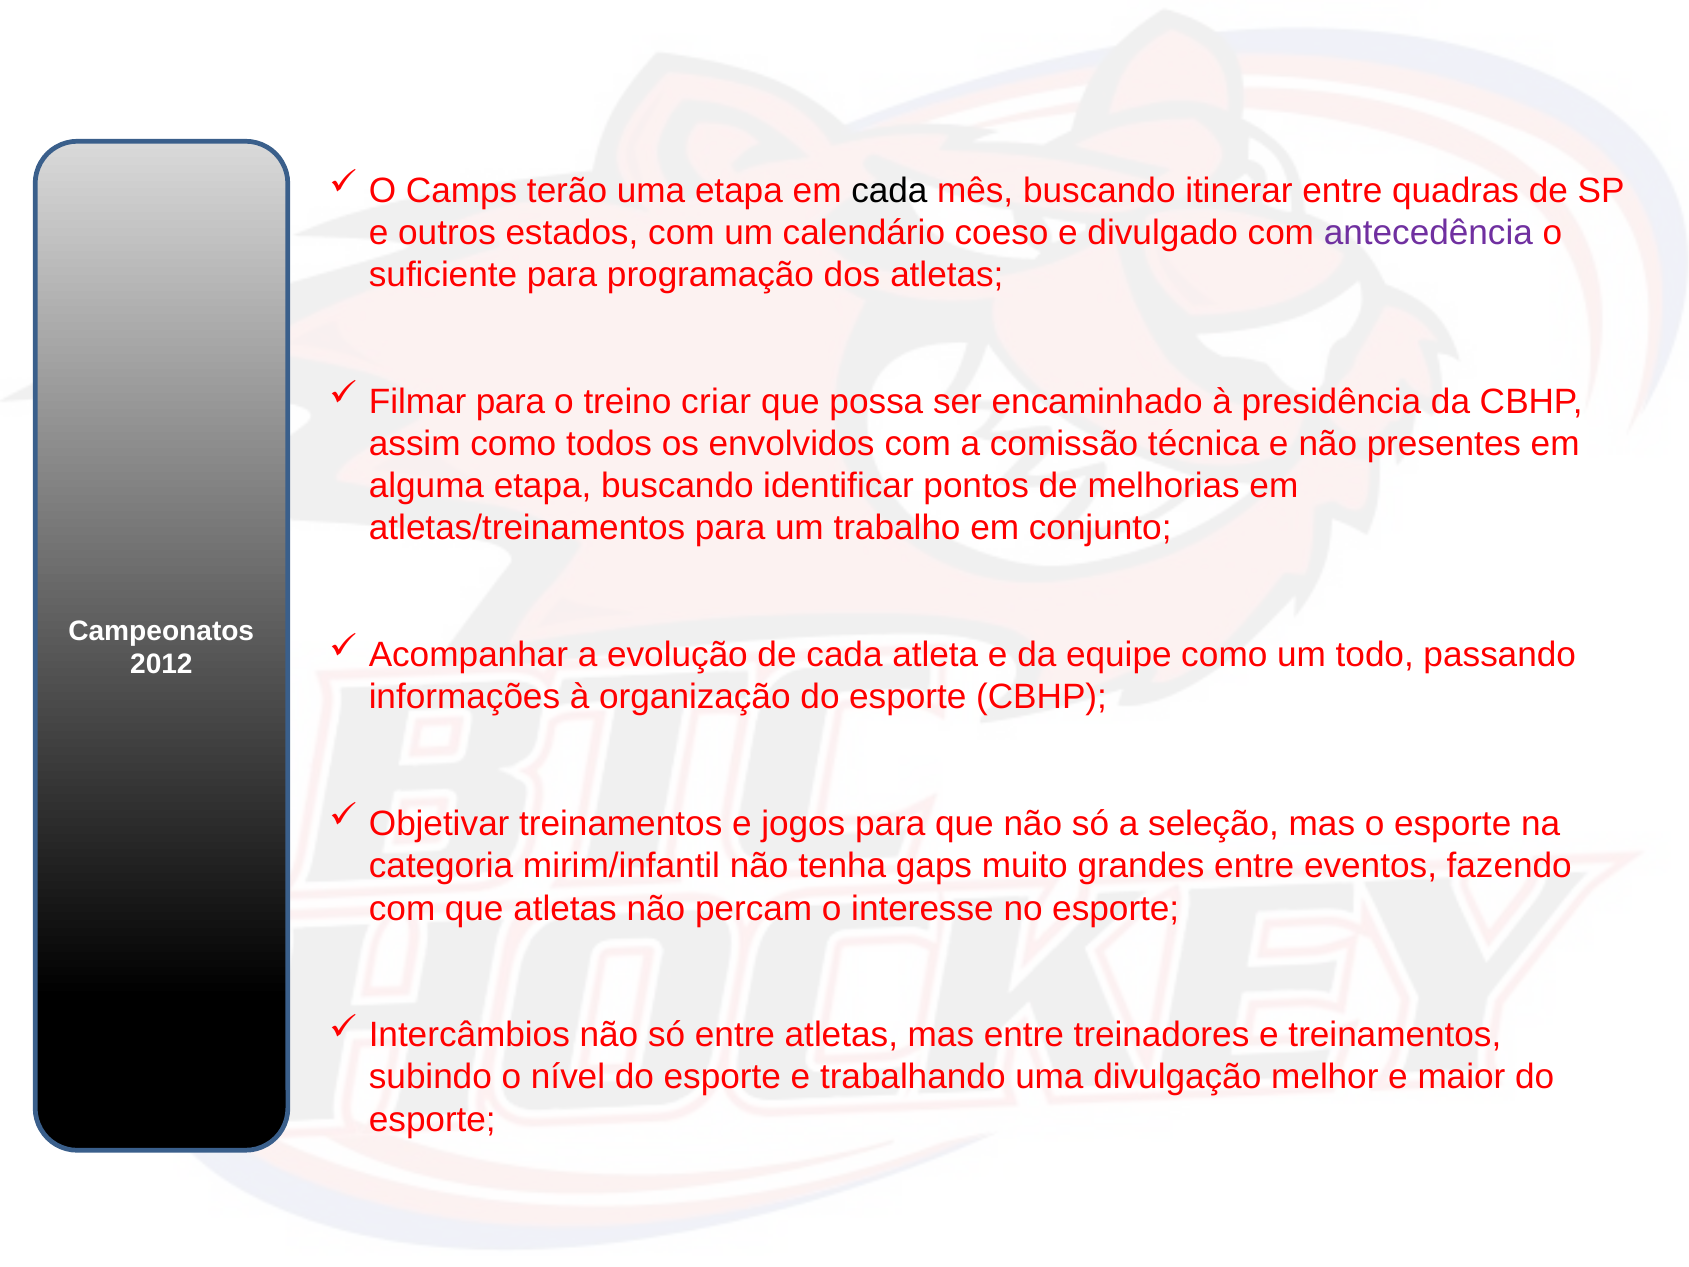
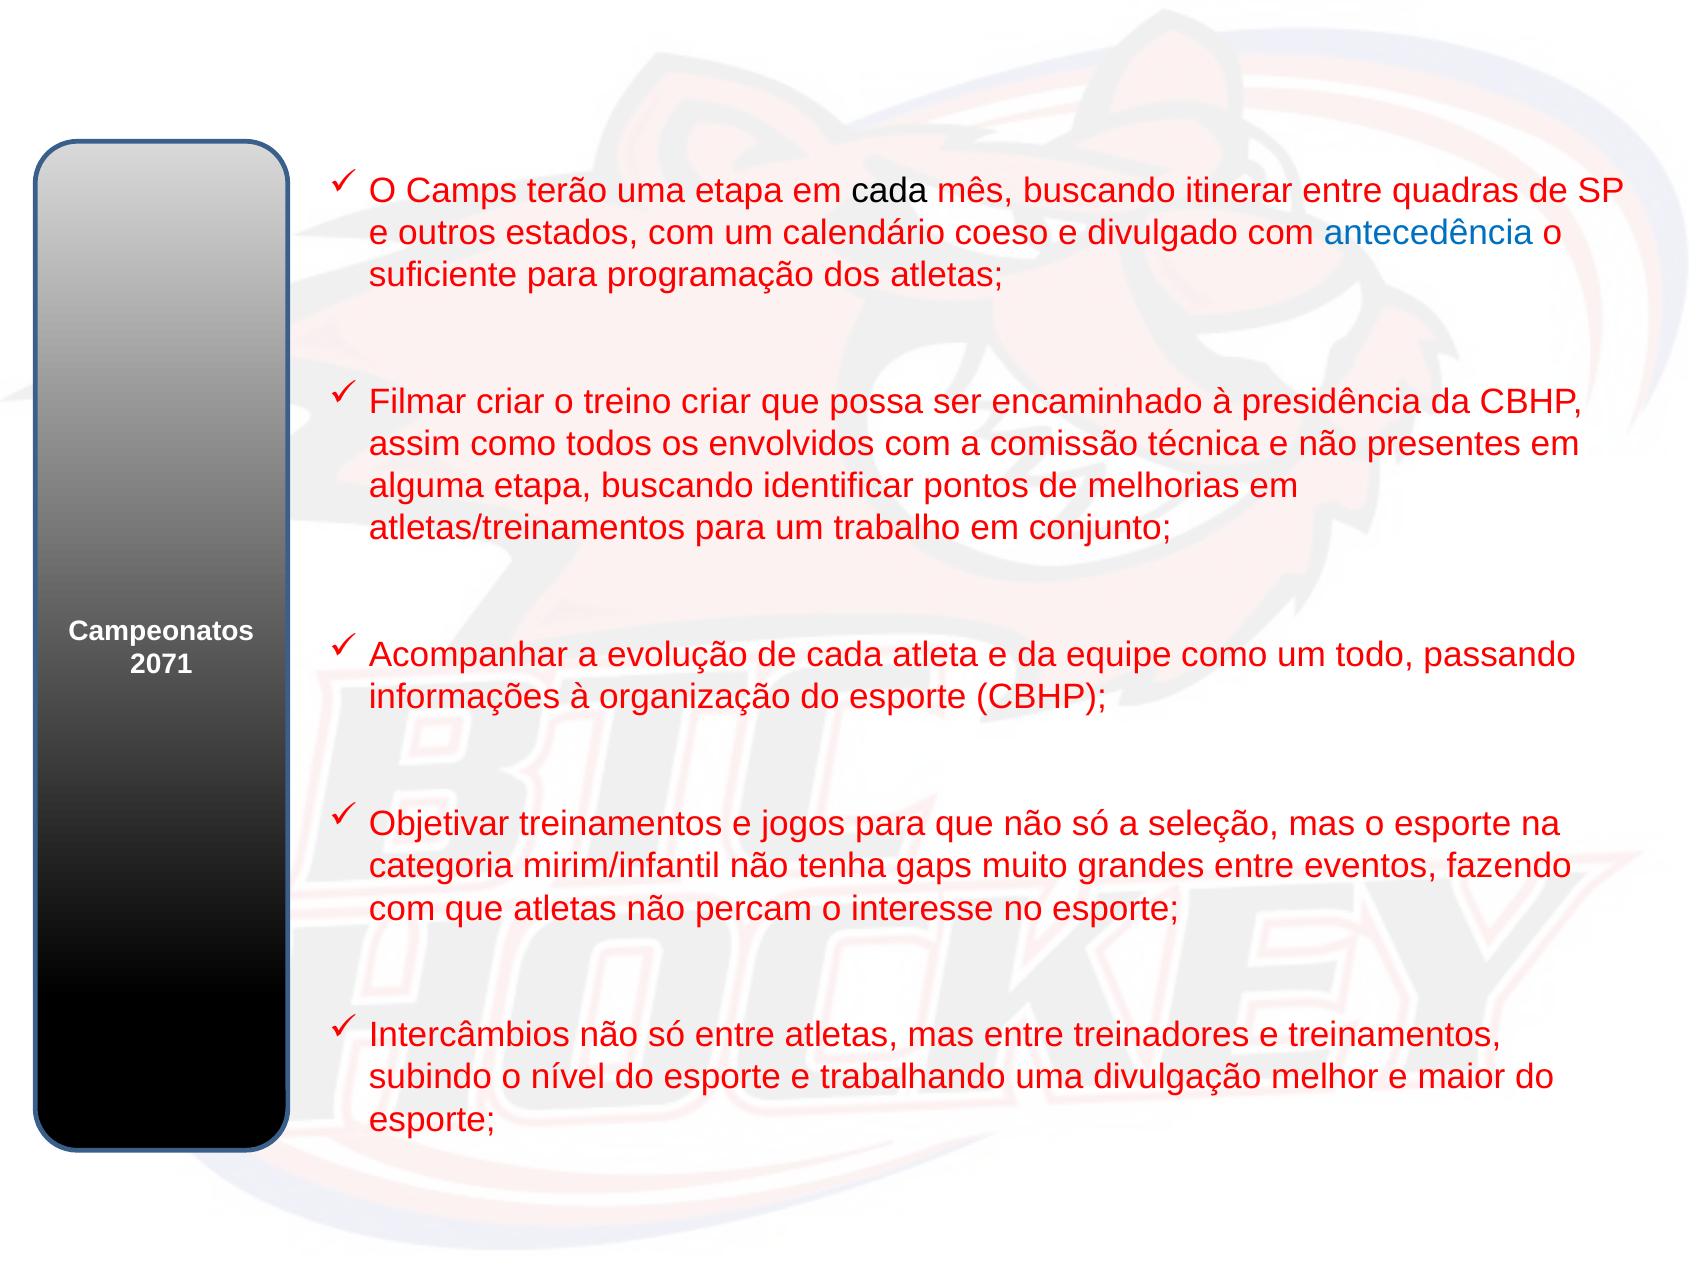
antecedência colour: purple -> blue (1428, 233)
Filmar para: para -> criar (510, 402)
2012: 2012 -> 2071 (161, 664)
